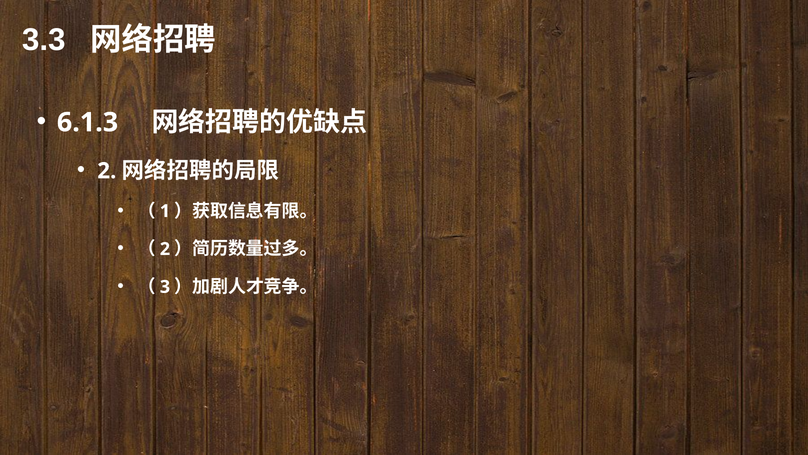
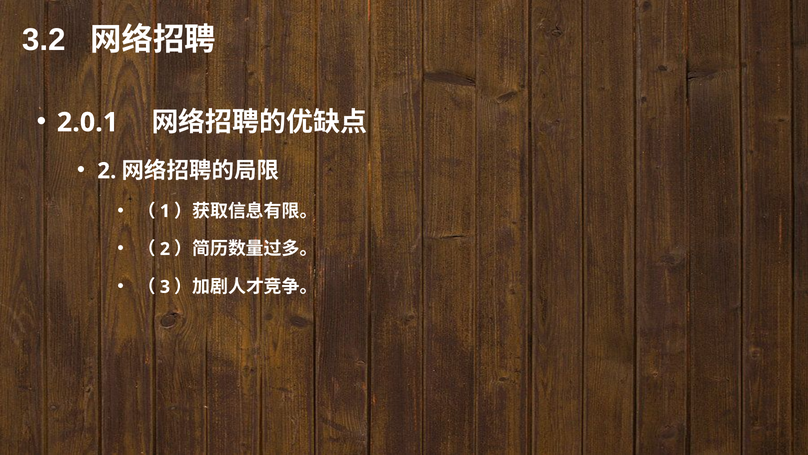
3.3: 3.3 -> 3.2 (44, 40)
6.1.3: 6.1.3 -> 2.0.1 (88, 122)
